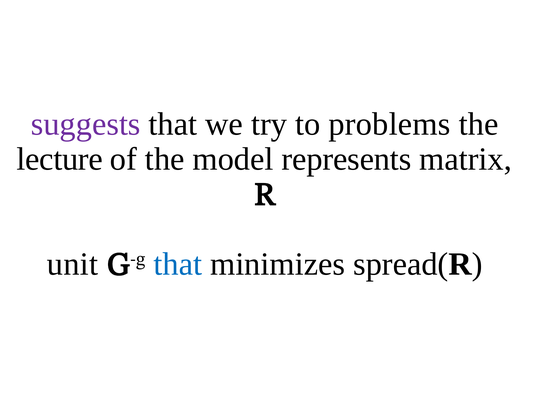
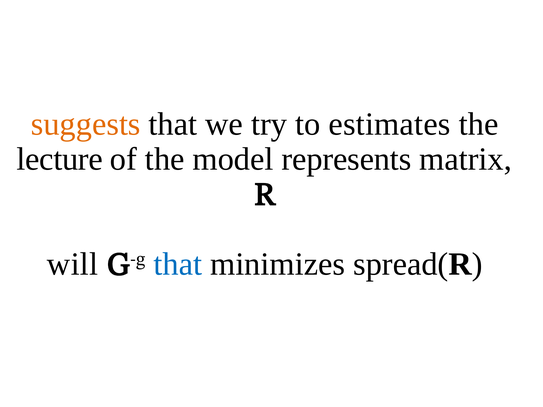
suggests colour: purple -> orange (86, 124)
problems: problems -> estimates (390, 124)
unit: unit -> will (73, 264)
